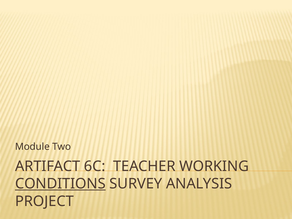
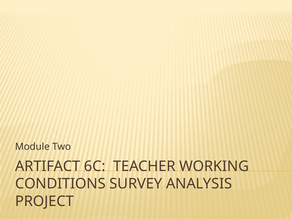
CONDITIONS underline: present -> none (60, 184)
